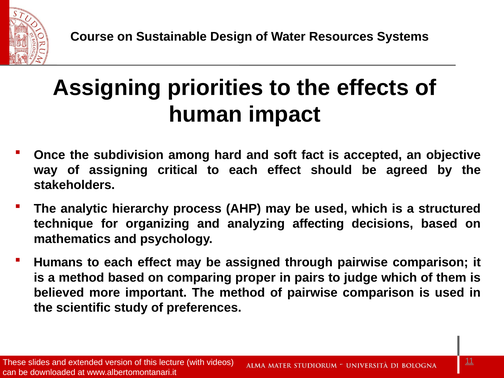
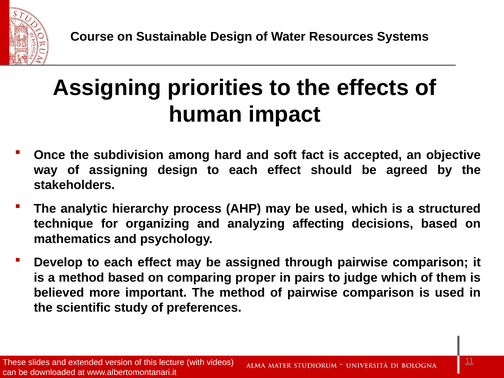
assigning critical: critical -> design (178, 170)
Humans: Humans -> Develop (58, 262)
